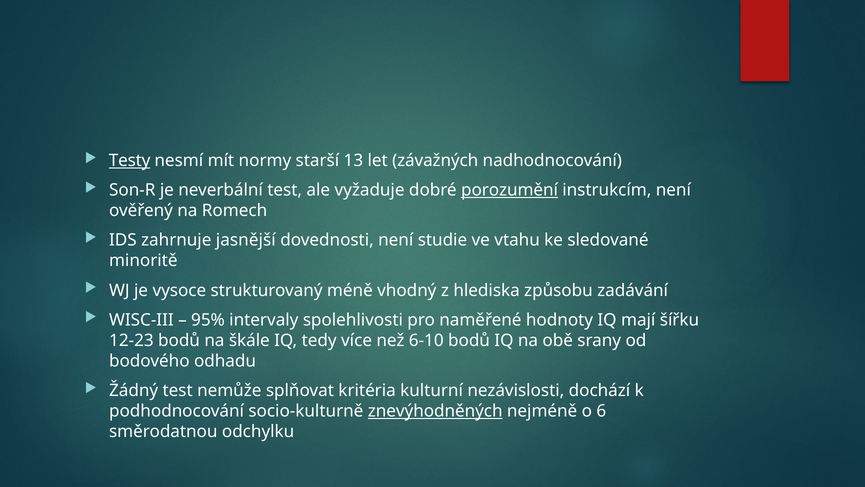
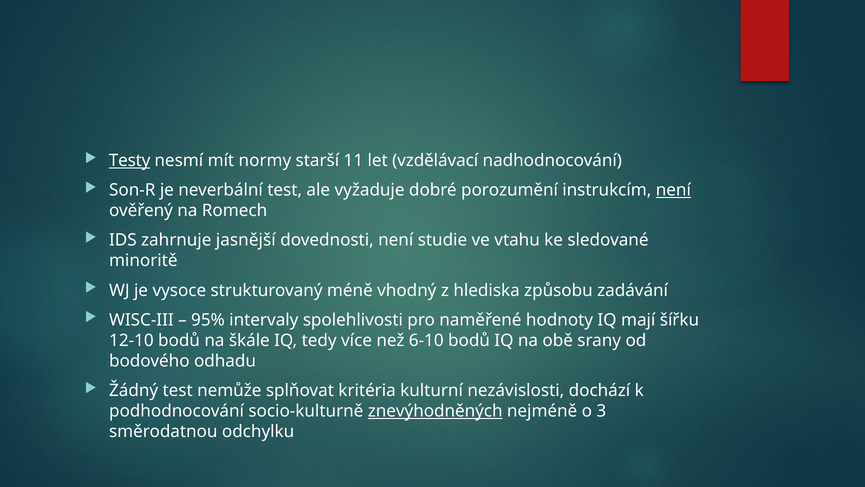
13: 13 -> 11 (353, 160)
závažných: závažných -> vzdělávací (435, 160)
porozumění underline: present -> none (510, 190)
není underline: none -> present (673, 190)
12-23: 12-23 -> 12-10 (131, 340)
6: 6 -> 3 (601, 411)
